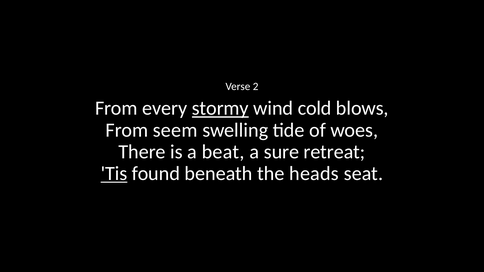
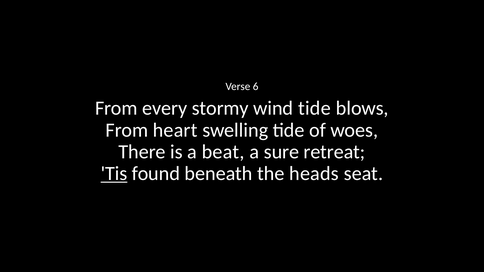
2: 2 -> 6 (256, 87)
stormy underline: present -> none (220, 108)
wind cold: cold -> tide (314, 108)
seem: seem -> heart (175, 130)
